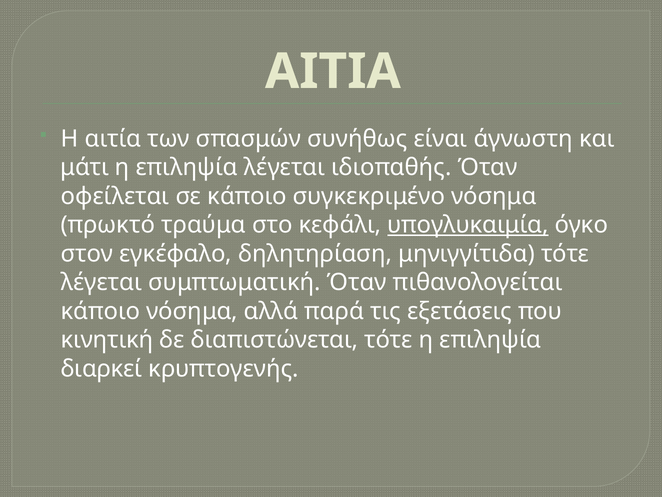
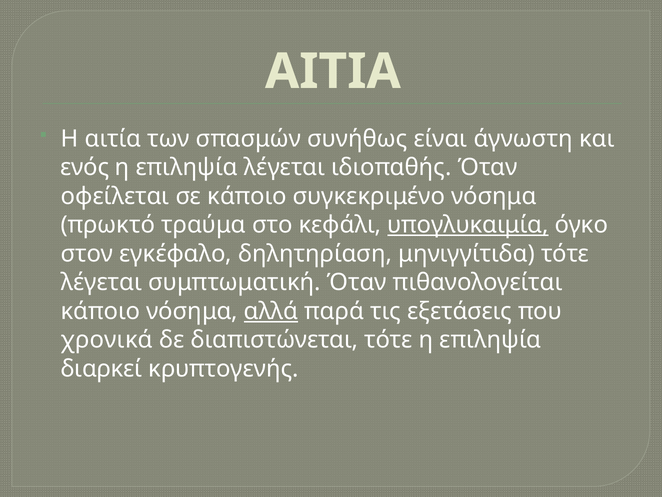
μάτι: μάτι -> ενός (85, 167)
αλλά underline: none -> present (271, 311)
κινητική: κινητική -> χρονικά (107, 340)
